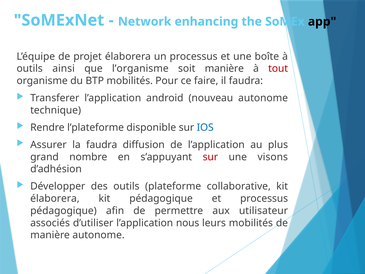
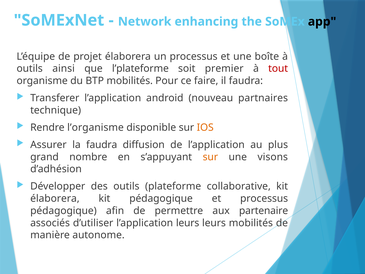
l’organisme: l’organisme -> l’plateforme (140, 69)
soit manière: manière -> premier (224, 69)
nouveau autonome: autonome -> partnaires (263, 98)
l’plateforme: l’plateforme -> l’organisme (95, 127)
IOS colour: blue -> orange (205, 127)
sur colour: red -> orange (210, 157)
utilisateur: utilisateur -> partenaire (264, 211)
l’application nous: nous -> leurs (188, 223)
